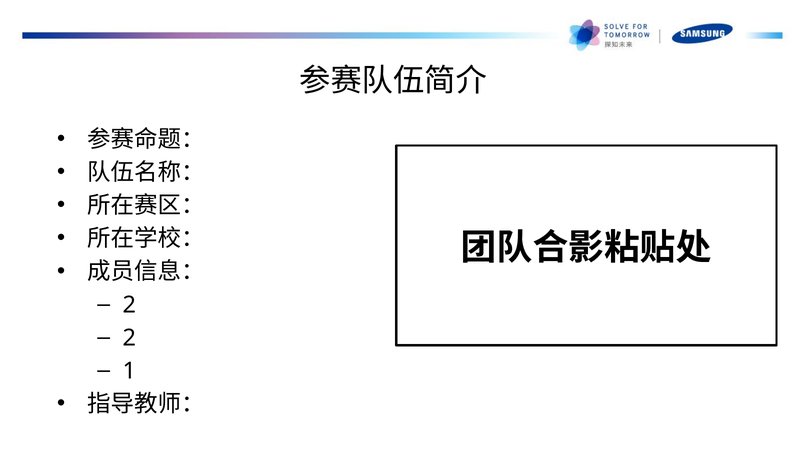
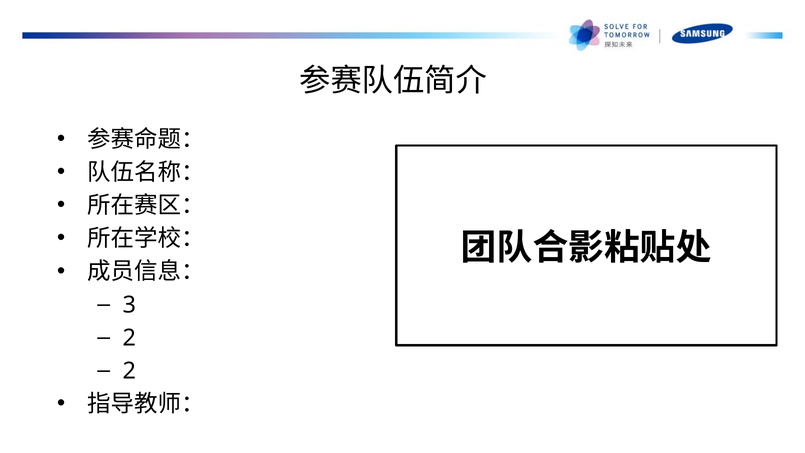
2: 2 -> 3 (129, 305)
1: 1 -> 2 (129, 371)
